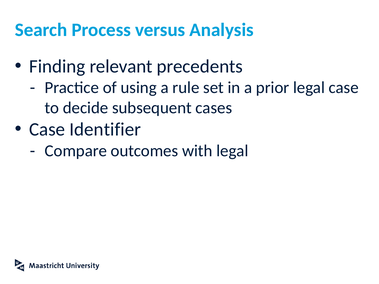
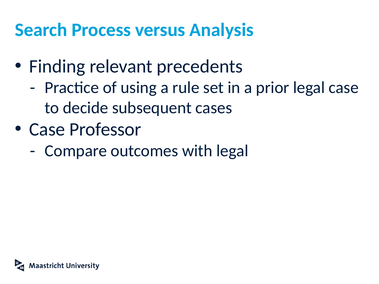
Identifier: Identifier -> Professor (105, 130)
